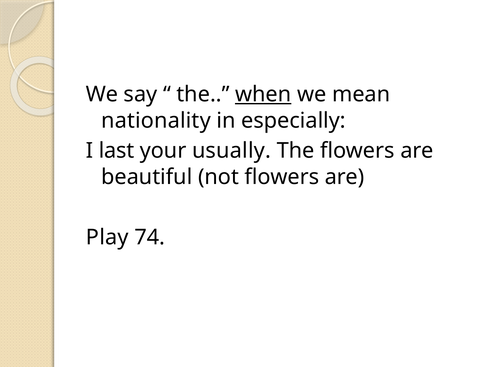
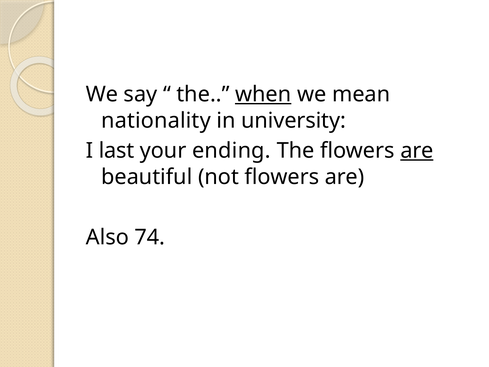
especially: especially -> university (294, 120)
usually: usually -> ending (231, 151)
are underline: none -> present (417, 151)
Play: Play -> Also (107, 237)
